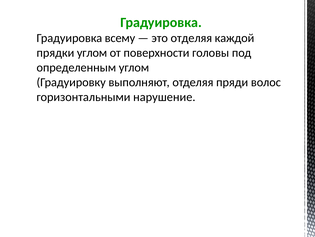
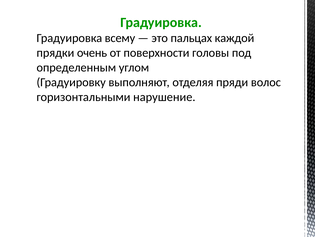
это отделяя: отделяя -> пальцах (191, 38)
прядки углом: углом -> очень (92, 53)
